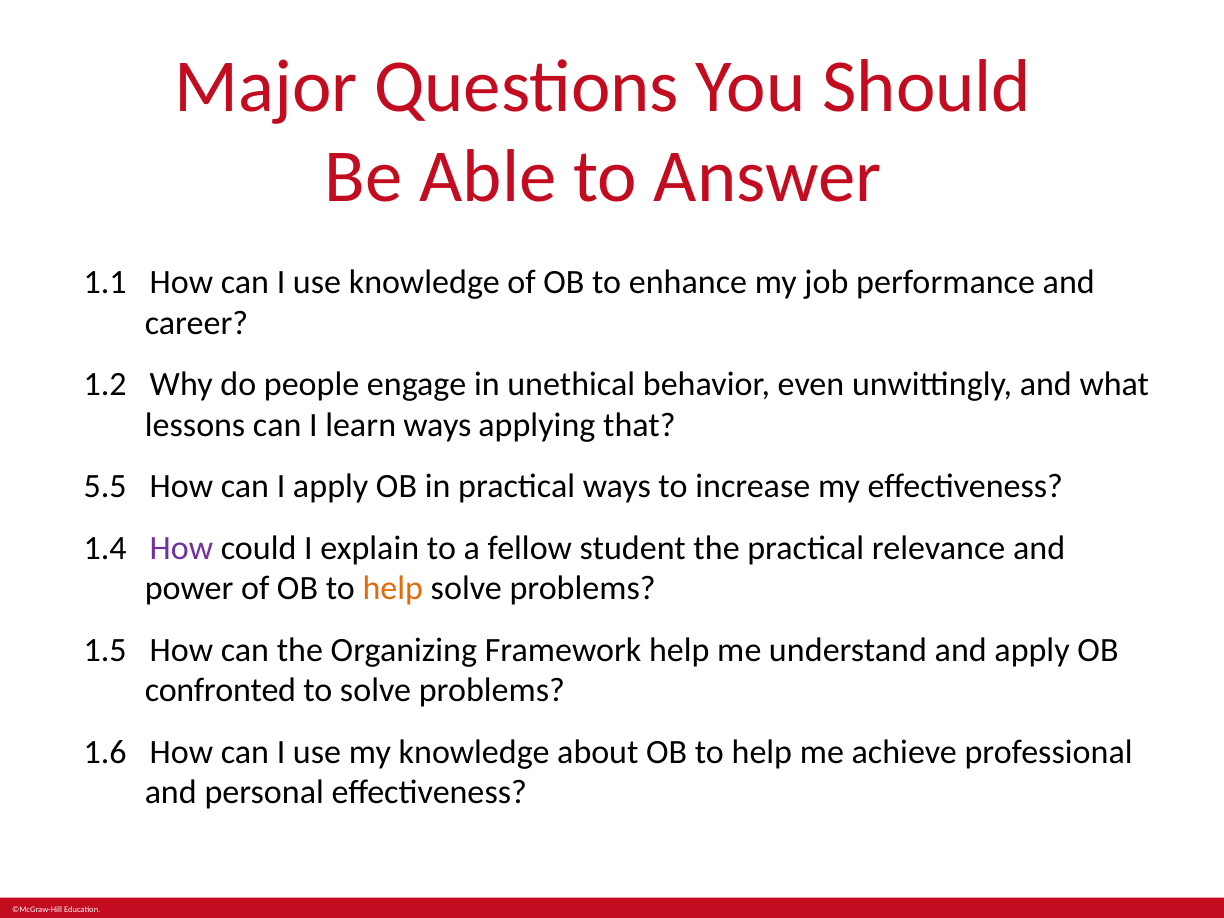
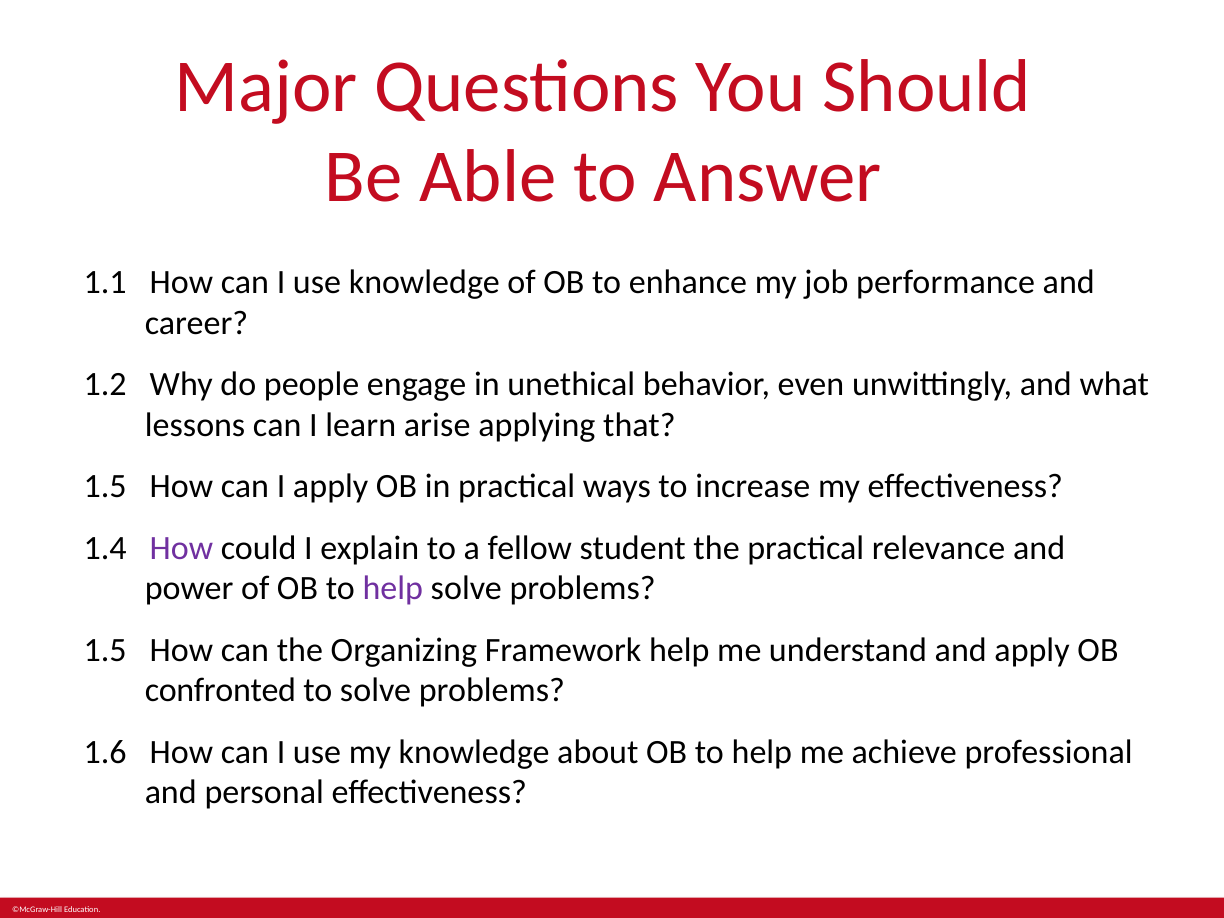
learn ways: ways -> arise (437, 426)
5.5: 5.5 -> 1.5 (105, 487)
help colour: orange -> purple (393, 589)
